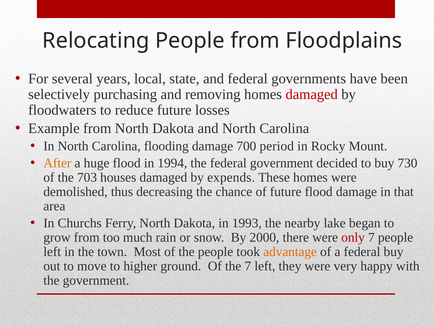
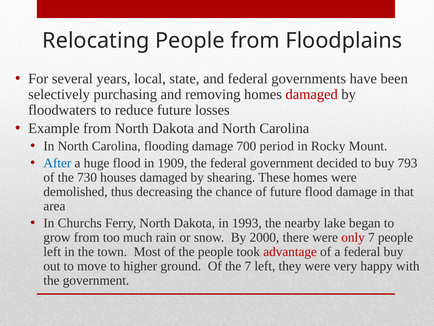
After colour: orange -> blue (57, 163)
1994: 1994 -> 1909 (172, 163)
730: 730 -> 793 (408, 163)
703: 703 -> 730 (87, 177)
expends: expends -> shearing (231, 177)
advantage colour: orange -> red (290, 251)
